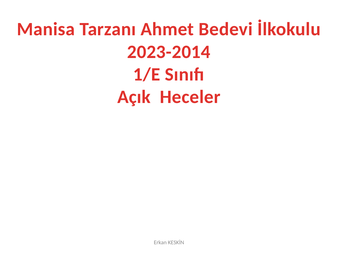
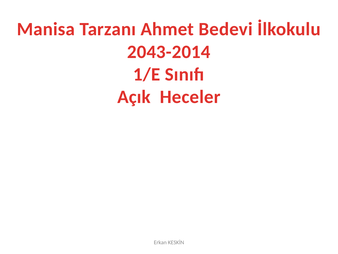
2023-2014: 2023-2014 -> 2043-2014 (169, 52)
